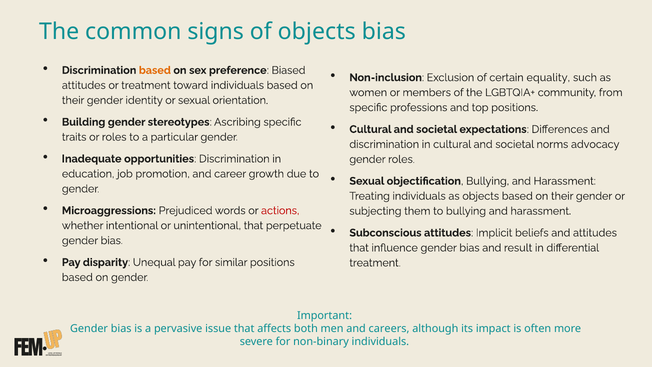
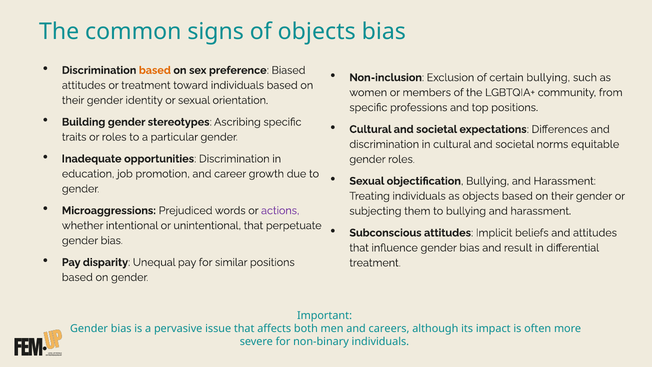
certain equality: equality -> bullying (548, 77)
advocacy: advocacy -> equitable (595, 144)
actions colour: red -> purple (280, 210)
